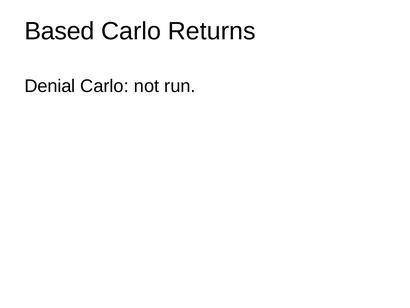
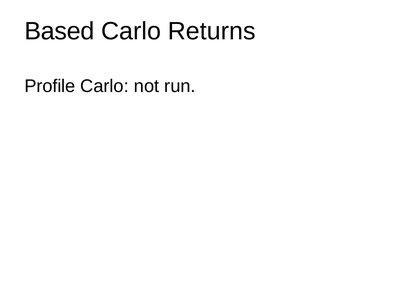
Denial: Denial -> Profile (50, 86)
